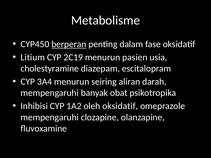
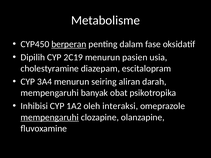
Litium: Litium -> Dipilih (33, 57)
oleh oksidatif: oksidatif -> interaksi (120, 106)
mempengaruhi underline: none -> present (50, 117)
